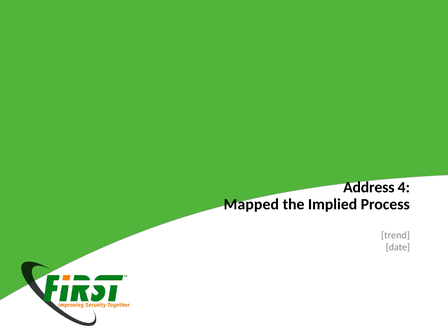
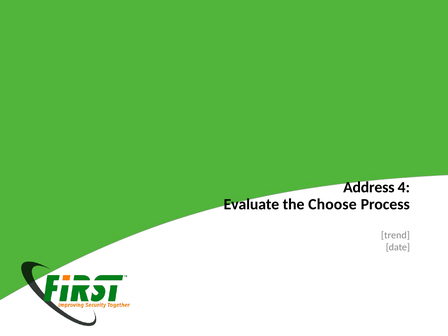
Mapped: Mapped -> Evaluate (251, 204)
Implied: Implied -> Choose (332, 204)
